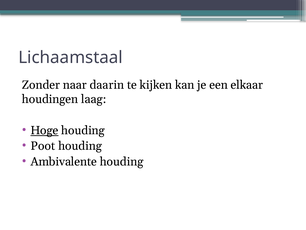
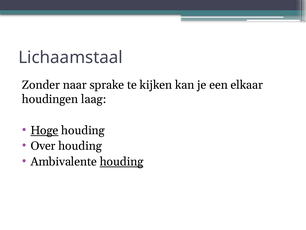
daarin: daarin -> sprake (107, 85)
Poot: Poot -> Over (43, 146)
houding underline: none -> present (122, 161)
